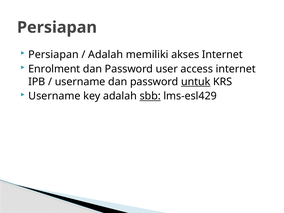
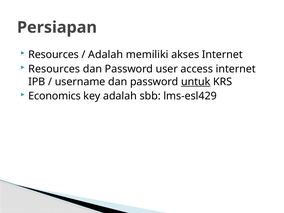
Persiapan: Persiapan -> Resources (54, 55)
Enrolment: Enrolment -> Resources (54, 69)
Username: Username -> Economics (55, 96)
sbb underline: present -> none (150, 96)
